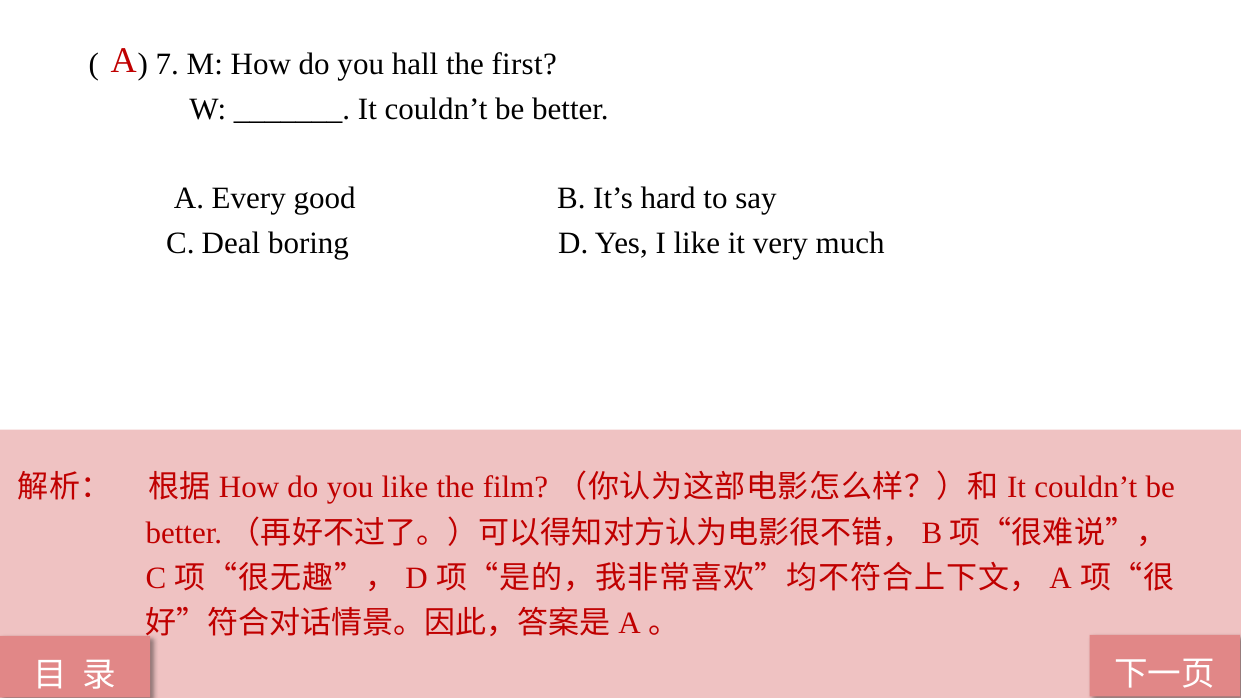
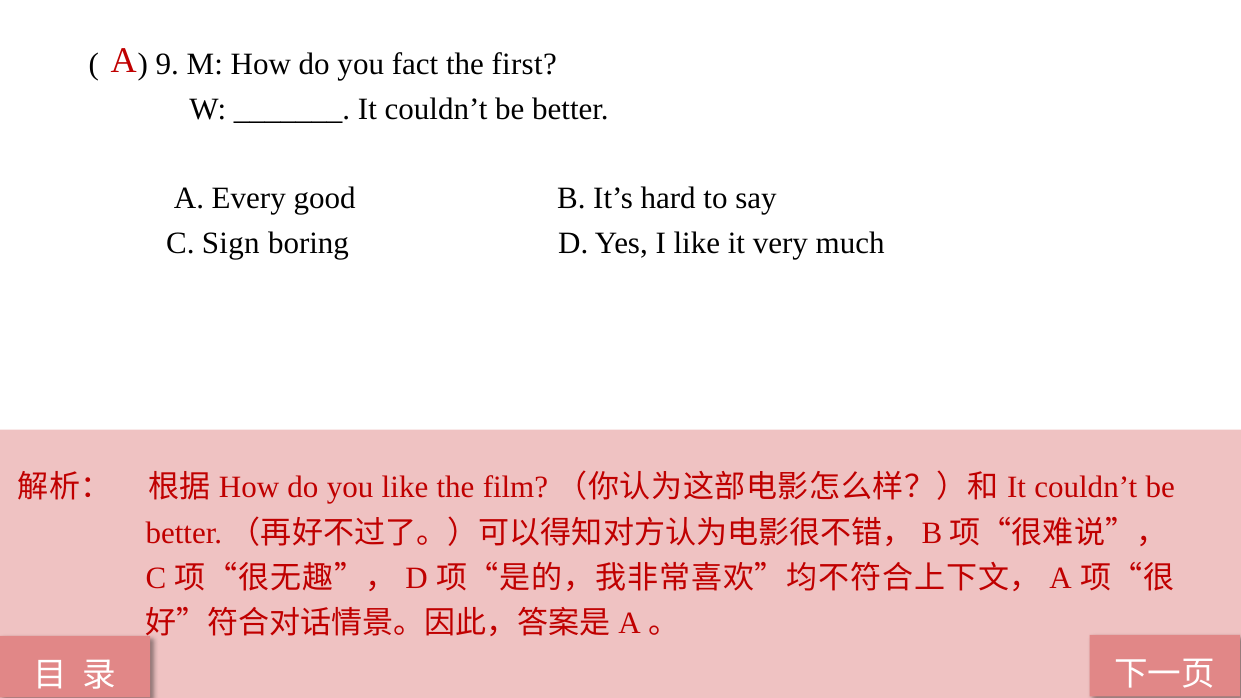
7: 7 -> 9 (167, 64)
hall: hall -> fact (415, 64)
Deal: Deal -> Sign (231, 243)
